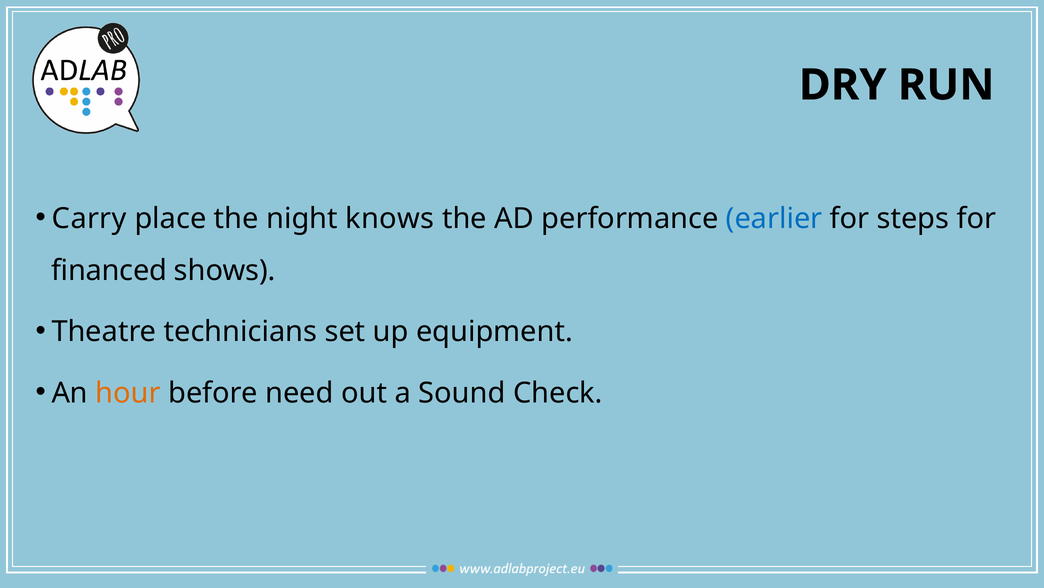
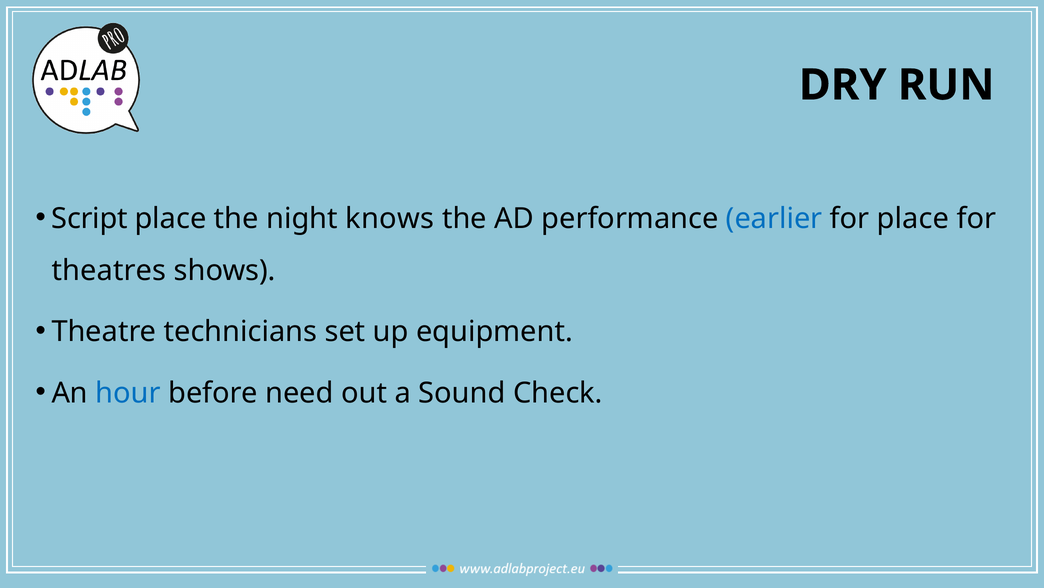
Carry: Carry -> Script (89, 218)
for steps: steps -> place (913, 218)
financed: financed -> theatres (109, 270)
hour colour: orange -> blue (128, 392)
